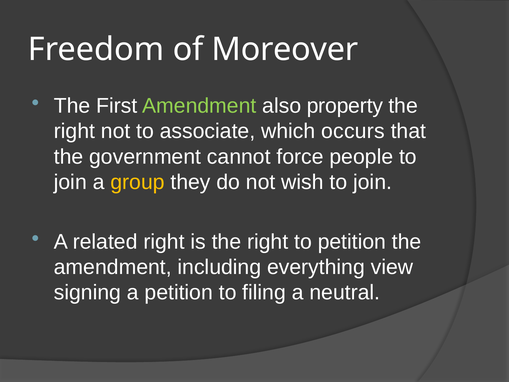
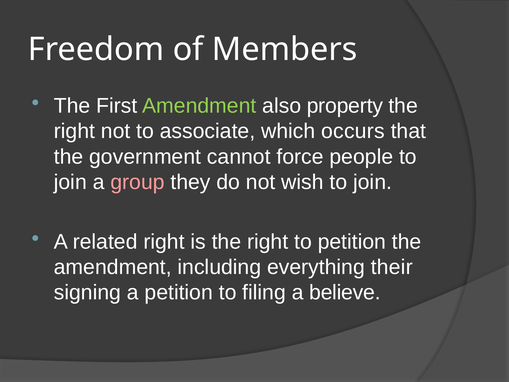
Moreover: Moreover -> Members (285, 49)
group colour: yellow -> pink (138, 182)
view: view -> their (392, 267)
neutral: neutral -> believe (345, 292)
